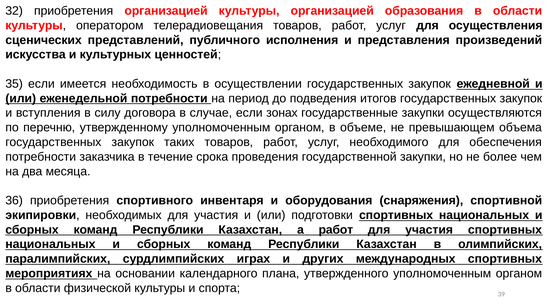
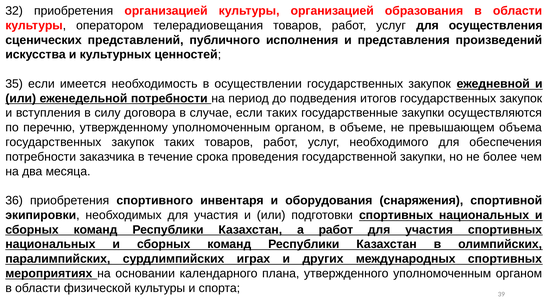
если зонах: зонах -> таких (282, 113)
